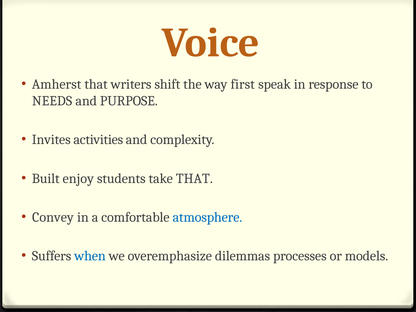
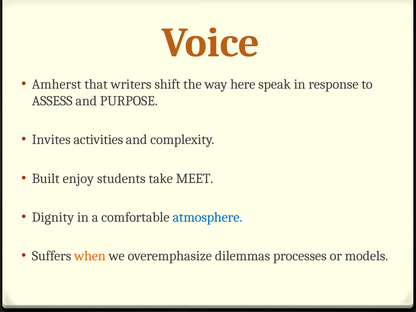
first: first -> here (243, 84)
NEEDS: NEEDS -> ASSESS (52, 101)
take THAT: THAT -> MEET (195, 178)
Convey: Convey -> Dignity (53, 217)
when colour: blue -> orange (90, 256)
